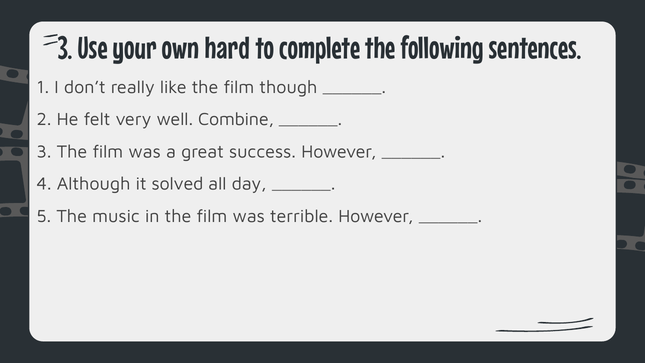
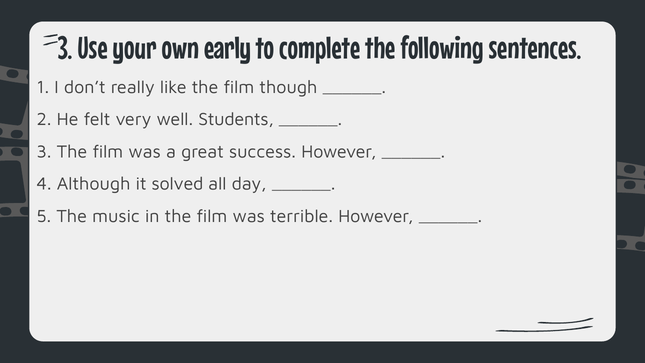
hard: hard -> early (228, 48)
Combine: Combine -> Students (236, 119)
